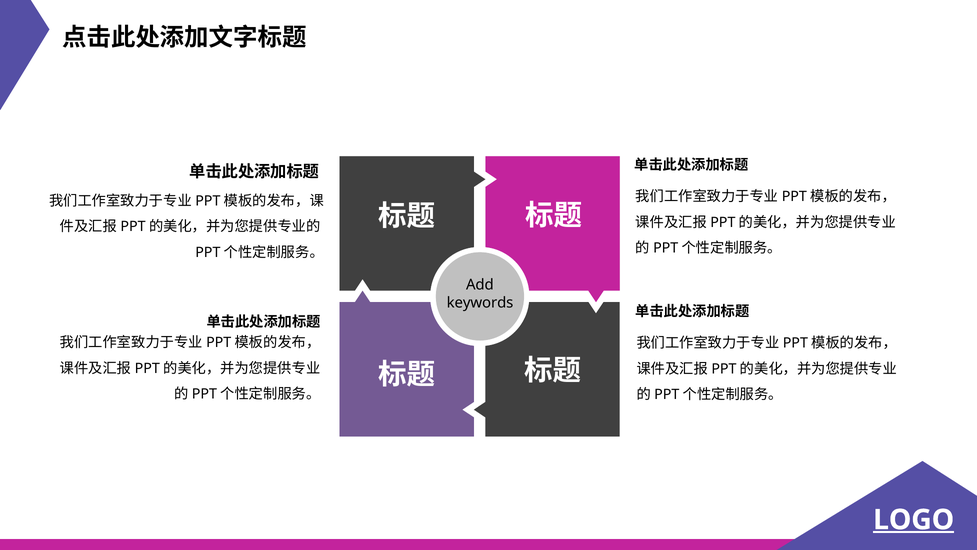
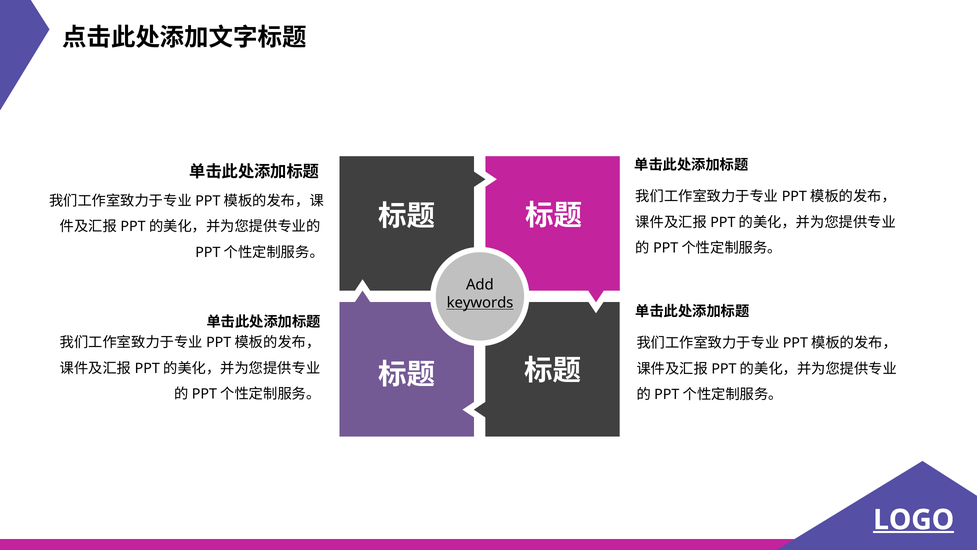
keywords underline: none -> present (480, 303)
